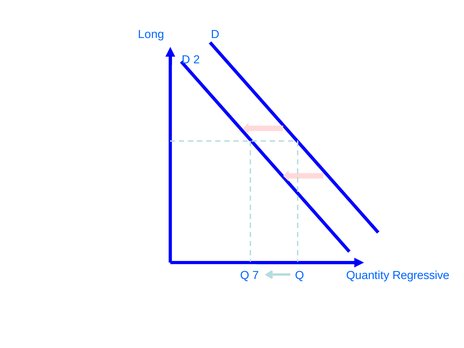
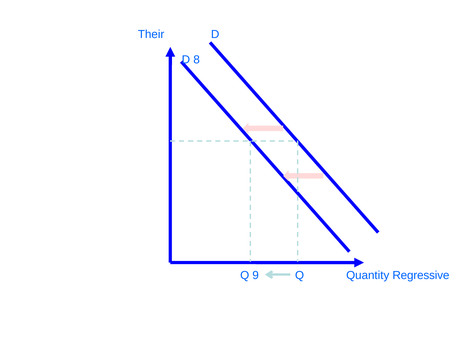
Long: Long -> Their (151, 34)
2: 2 -> 8 (197, 60)
7: 7 -> 9 (256, 275)
